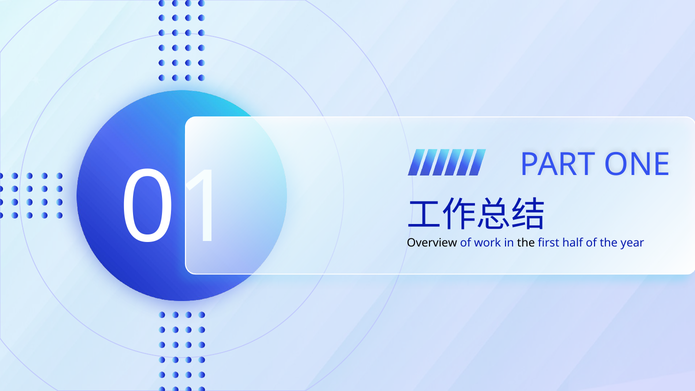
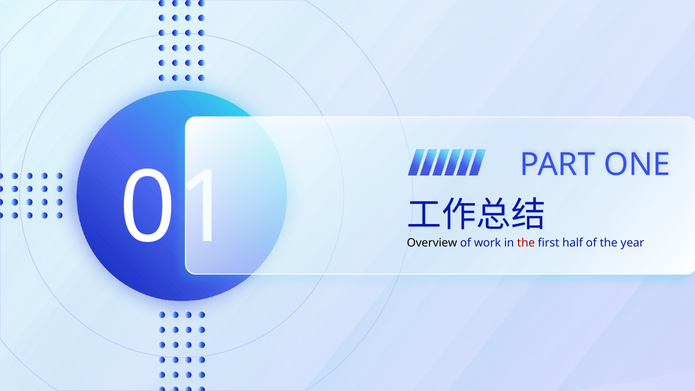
the colour: black -> red (526, 243)
